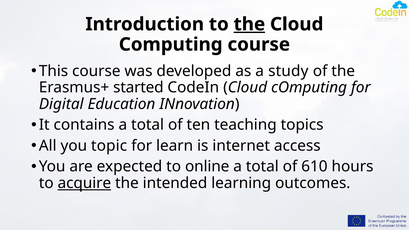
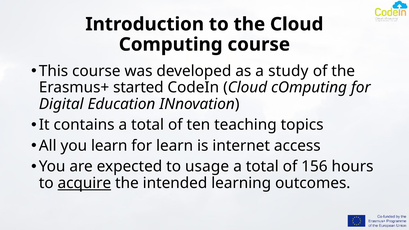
the underline: present -> none (249, 24)
you topic: topic -> learn (109, 146)
online: online -> usage (207, 167)
610: 610 -> 156 (314, 167)
